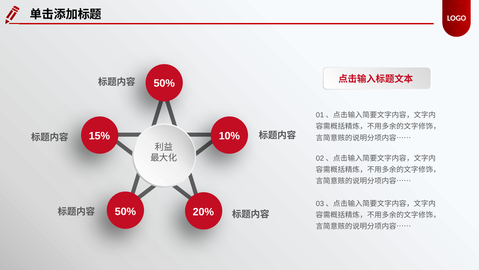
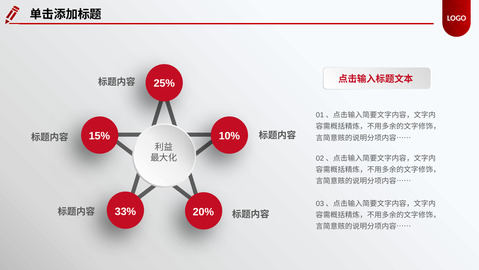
50%: 50% -> 25% (164, 83)
50%: 50% -> 33% (125, 211)
